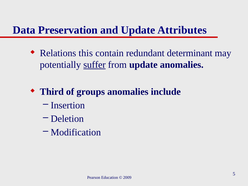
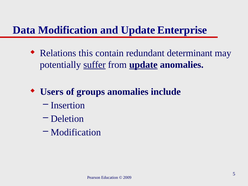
Data Preservation: Preservation -> Modification (68, 30)
Attributes: Attributes -> Enterprise (182, 30)
update underline: none -> present (143, 65)
Third: Third -> Users (52, 92)
